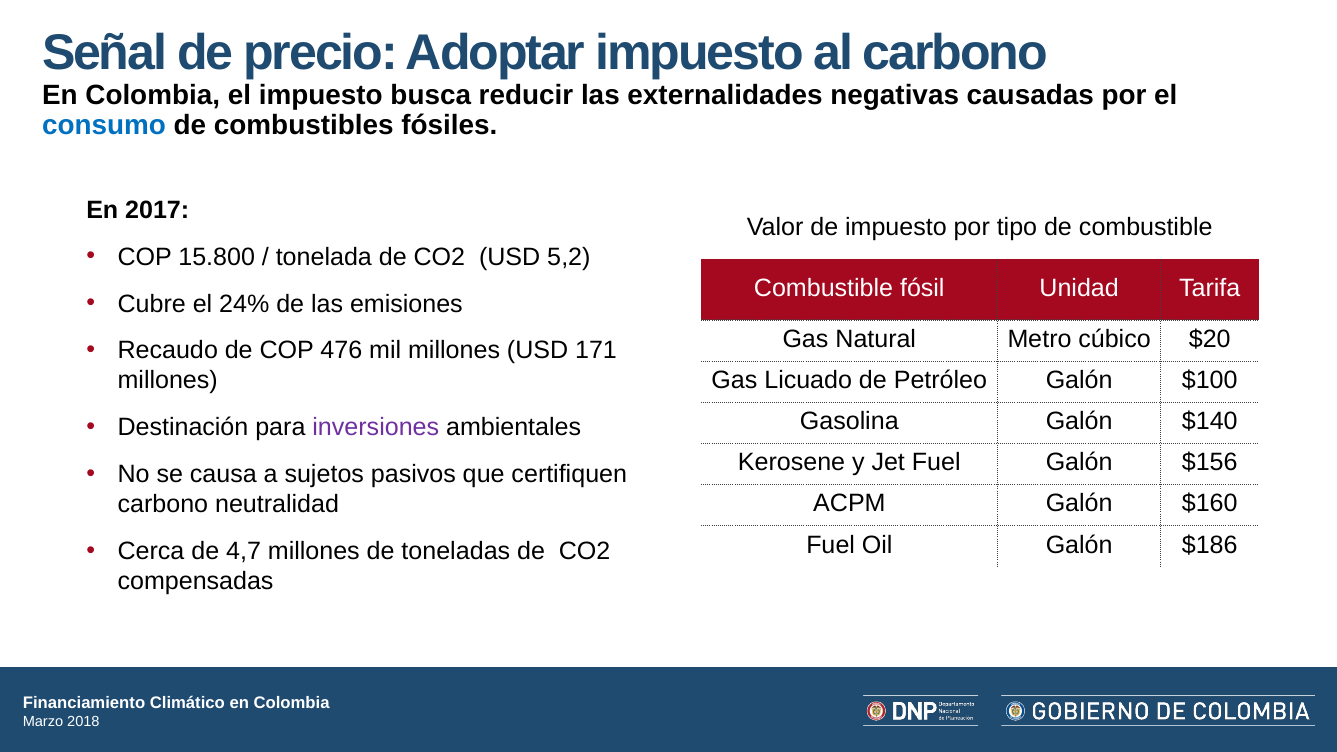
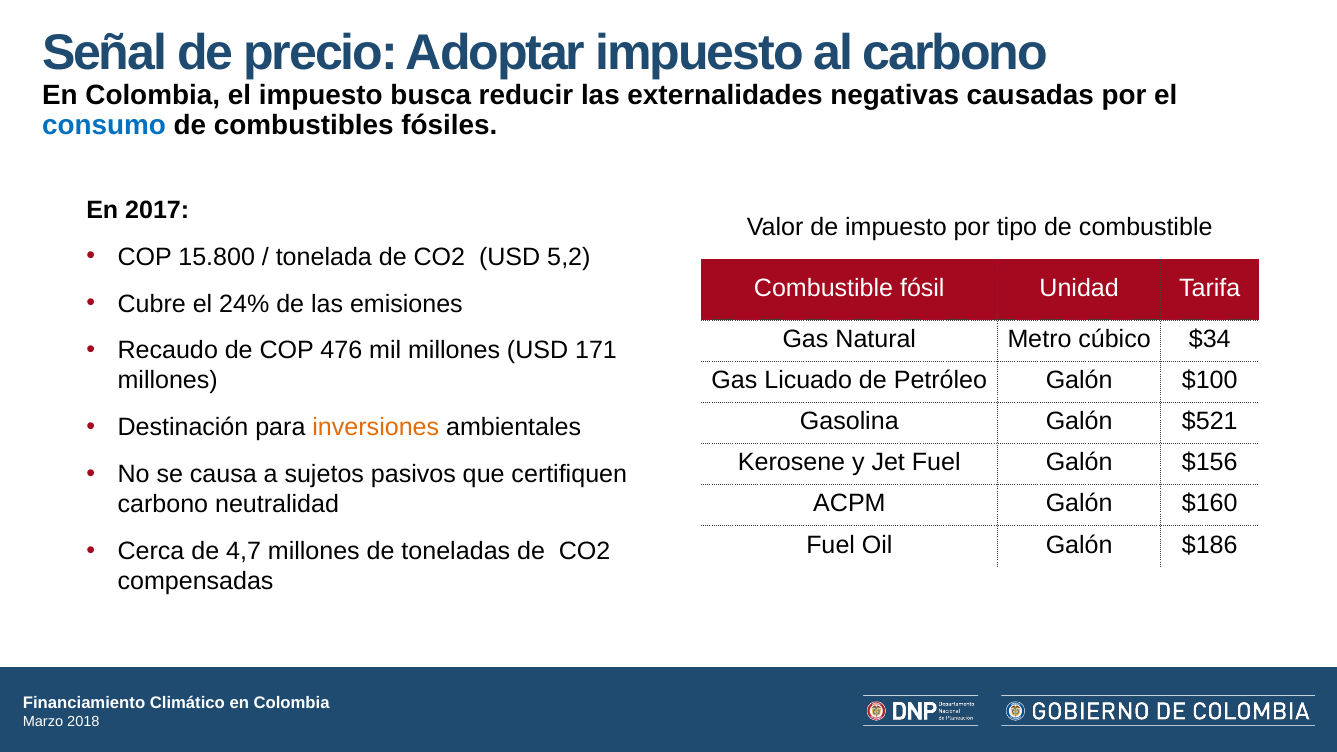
$20: $20 -> $34 (1210, 339)
$140: $140 -> $521 (1210, 421)
inversiones colour: purple -> orange (376, 427)
